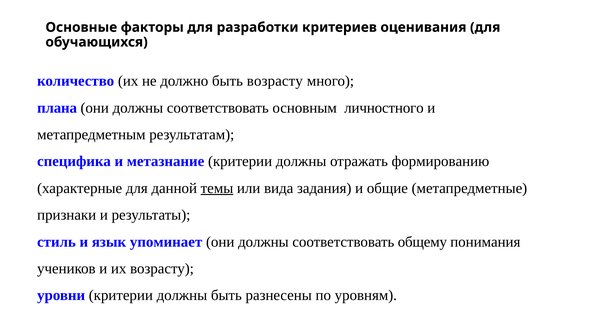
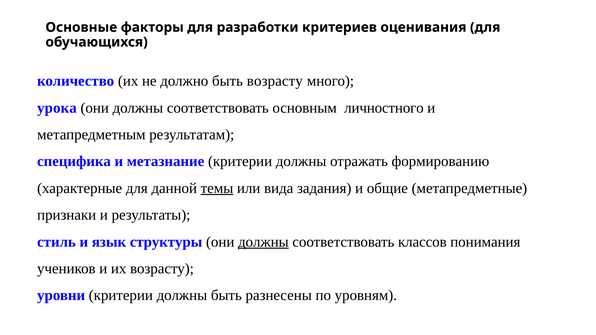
плана: плана -> урока (57, 108)
упоминает: упоминает -> структуры (166, 242)
должны underline: none -> present (263, 242)
общему: общему -> классов (422, 242)
